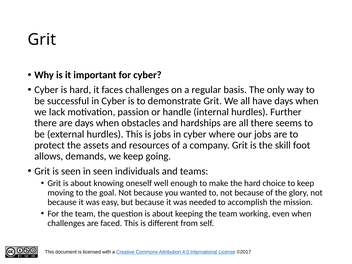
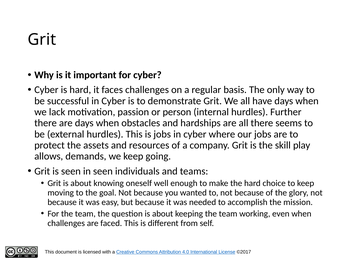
handle: handle -> person (177, 112)
foot: foot -> play (302, 145)
